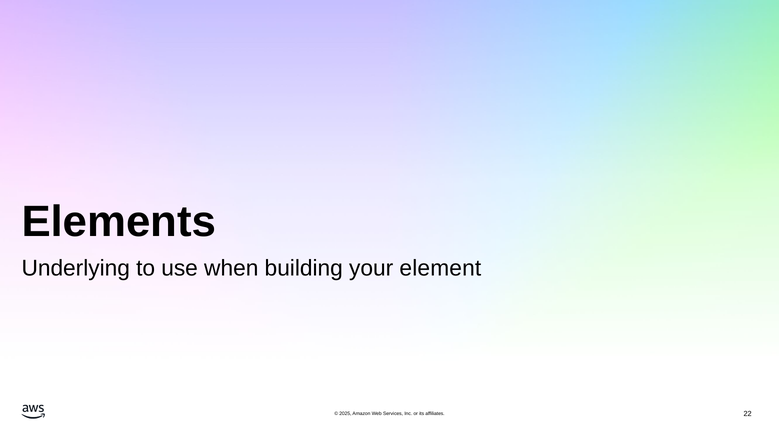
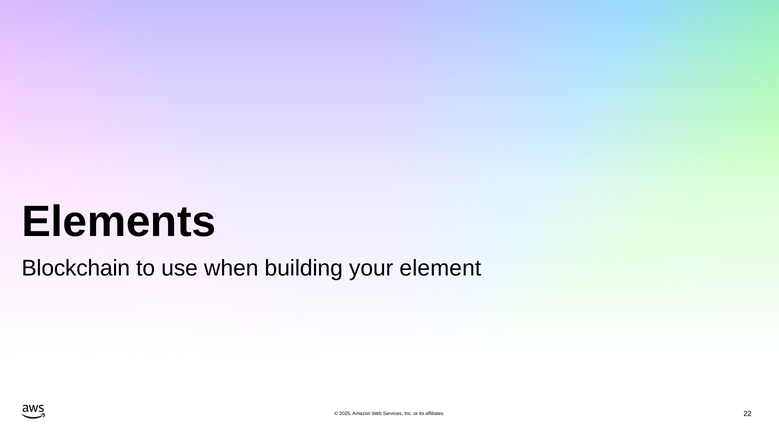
Underlying: Underlying -> Blockchain (76, 268)
